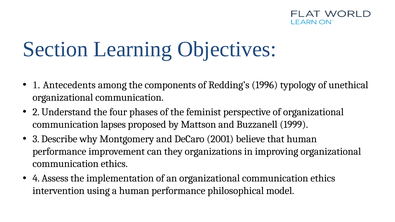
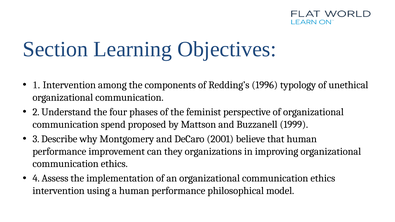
1 Antecedents: Antecedents -> Intervention (69, 85)
lapses: lapses -> spend (113, 124)
